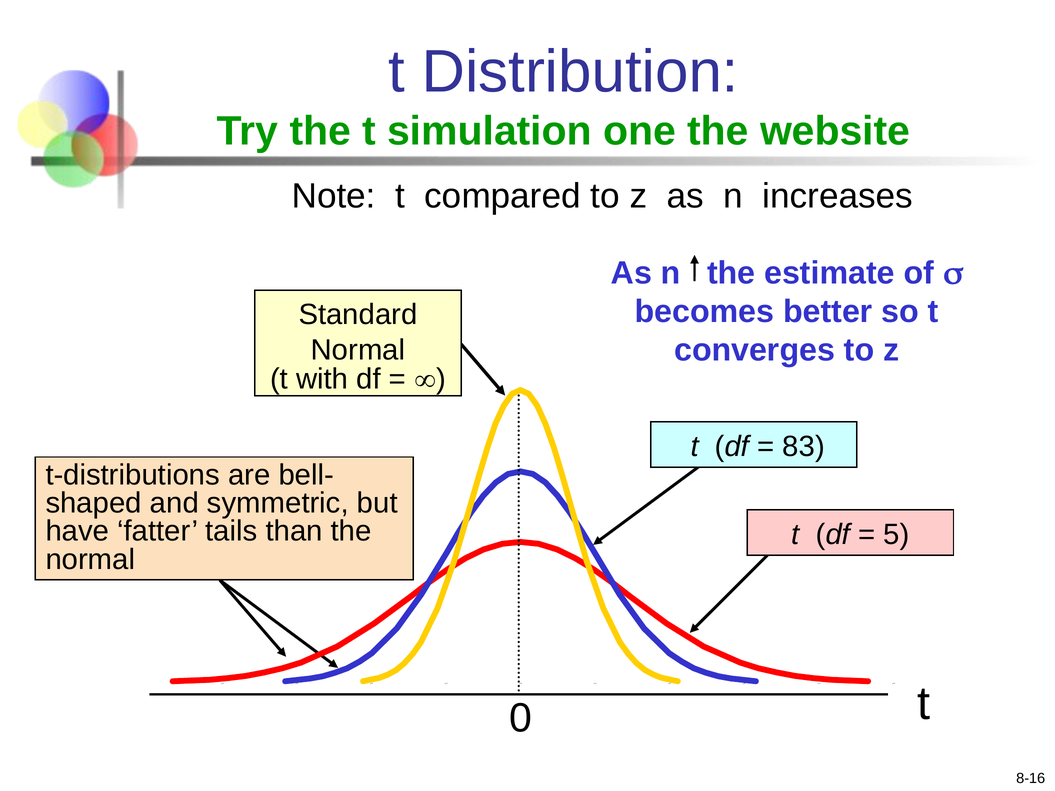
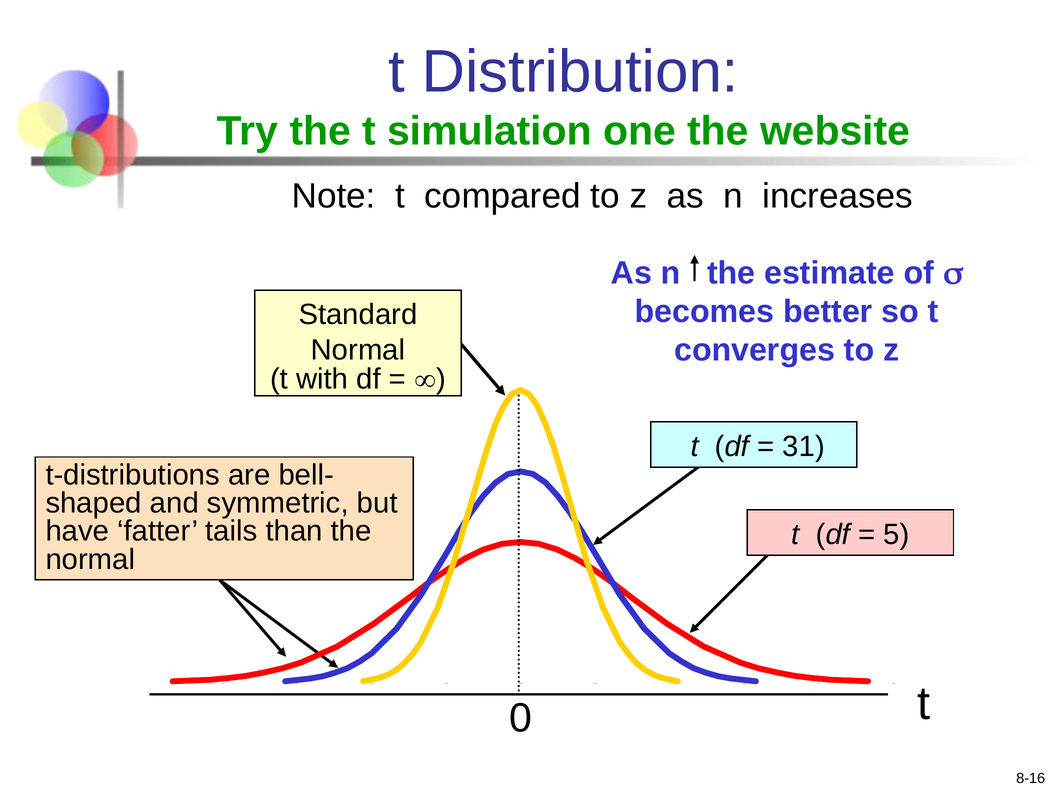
83: 83 -> 31 (804, 447)
